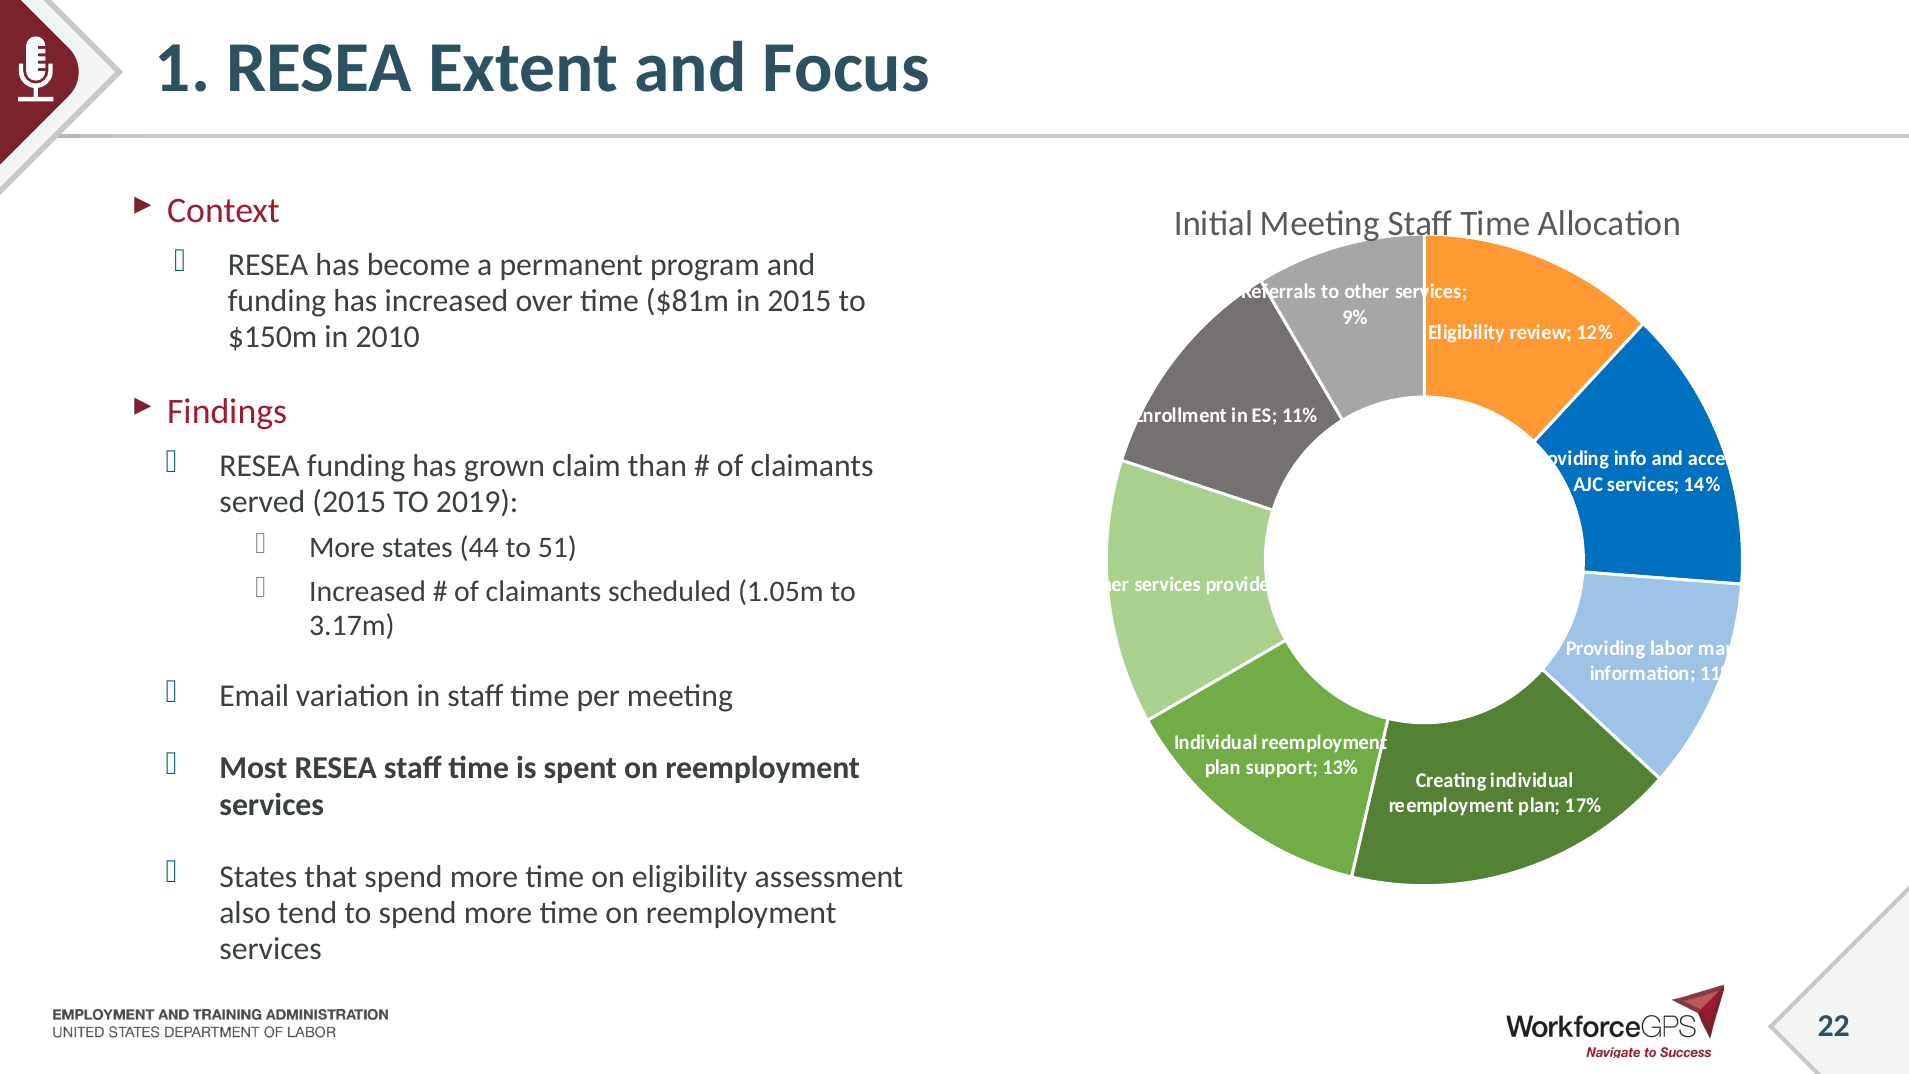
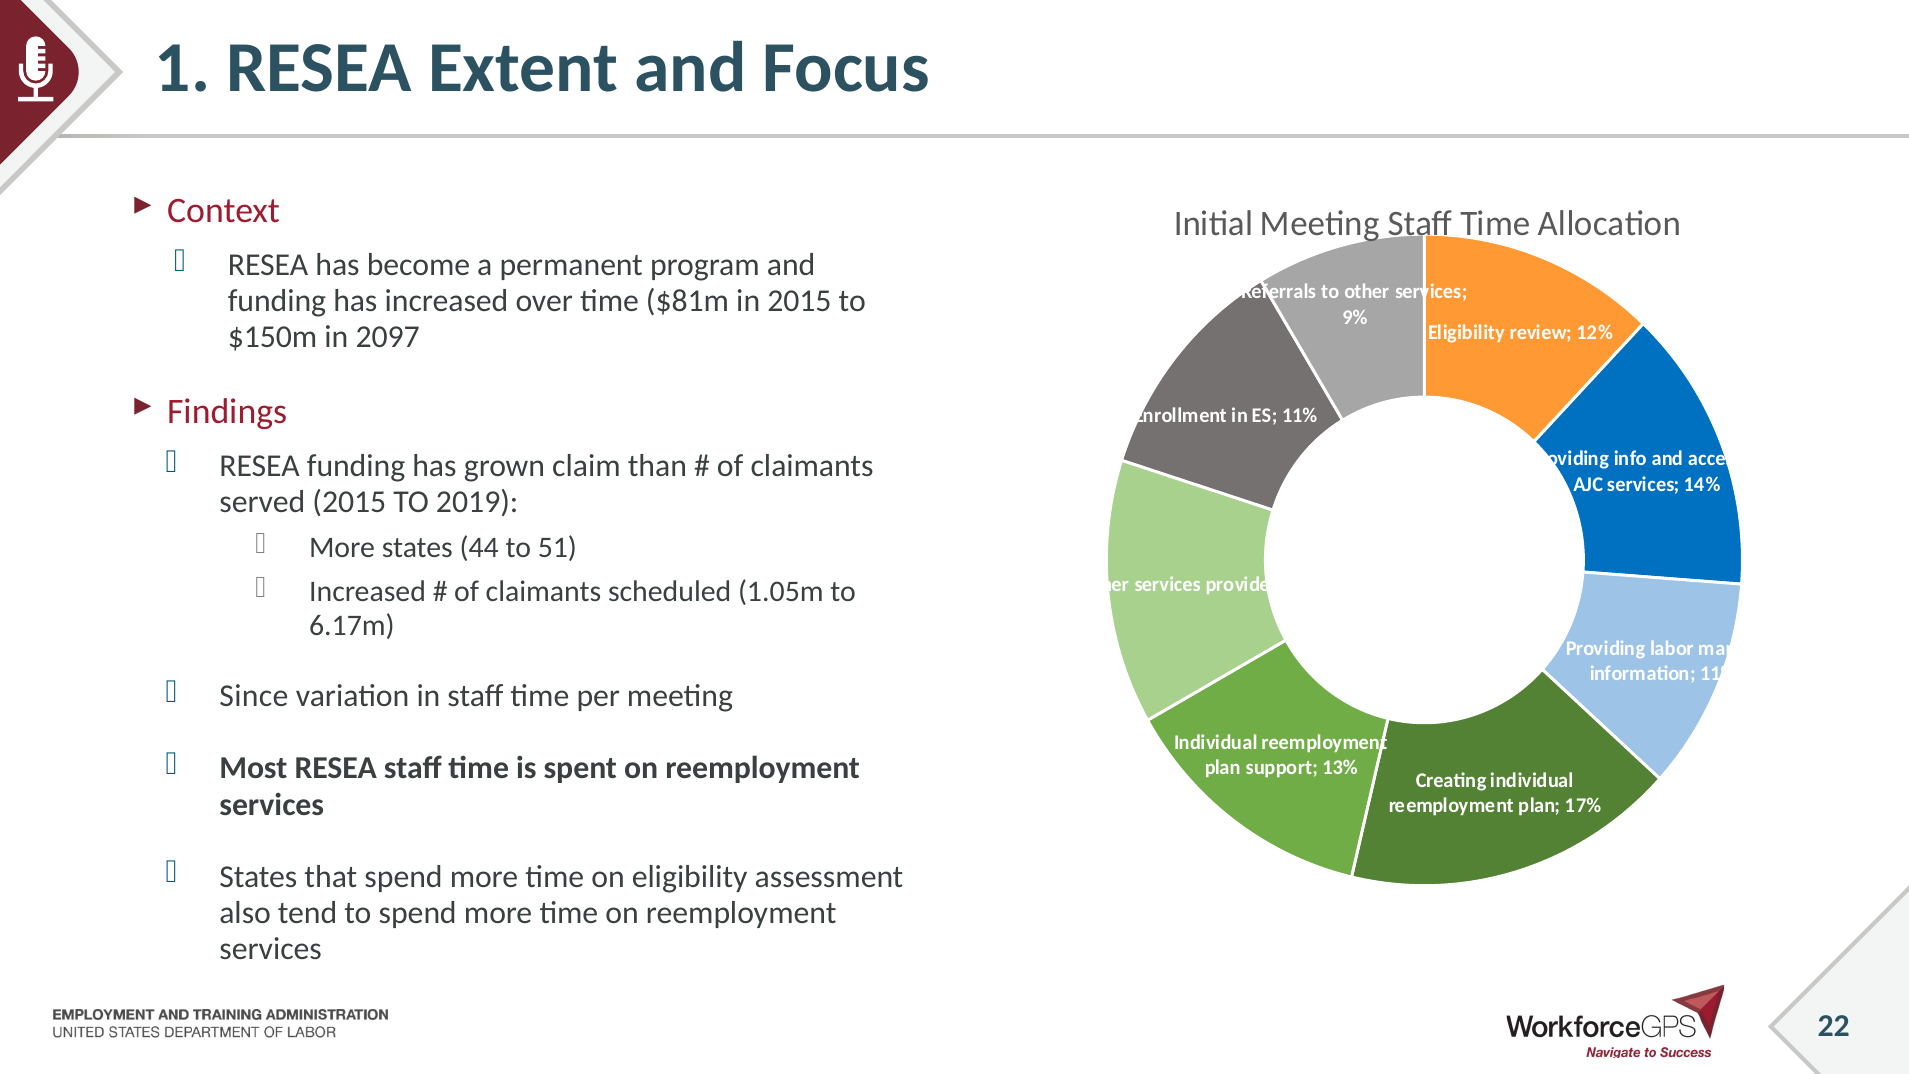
2010: 2010 -> 2097 (388, 337)
3.17m: 3.17m -> 6.17m (352, 625)
Email: Email -> Since (254, 696)
